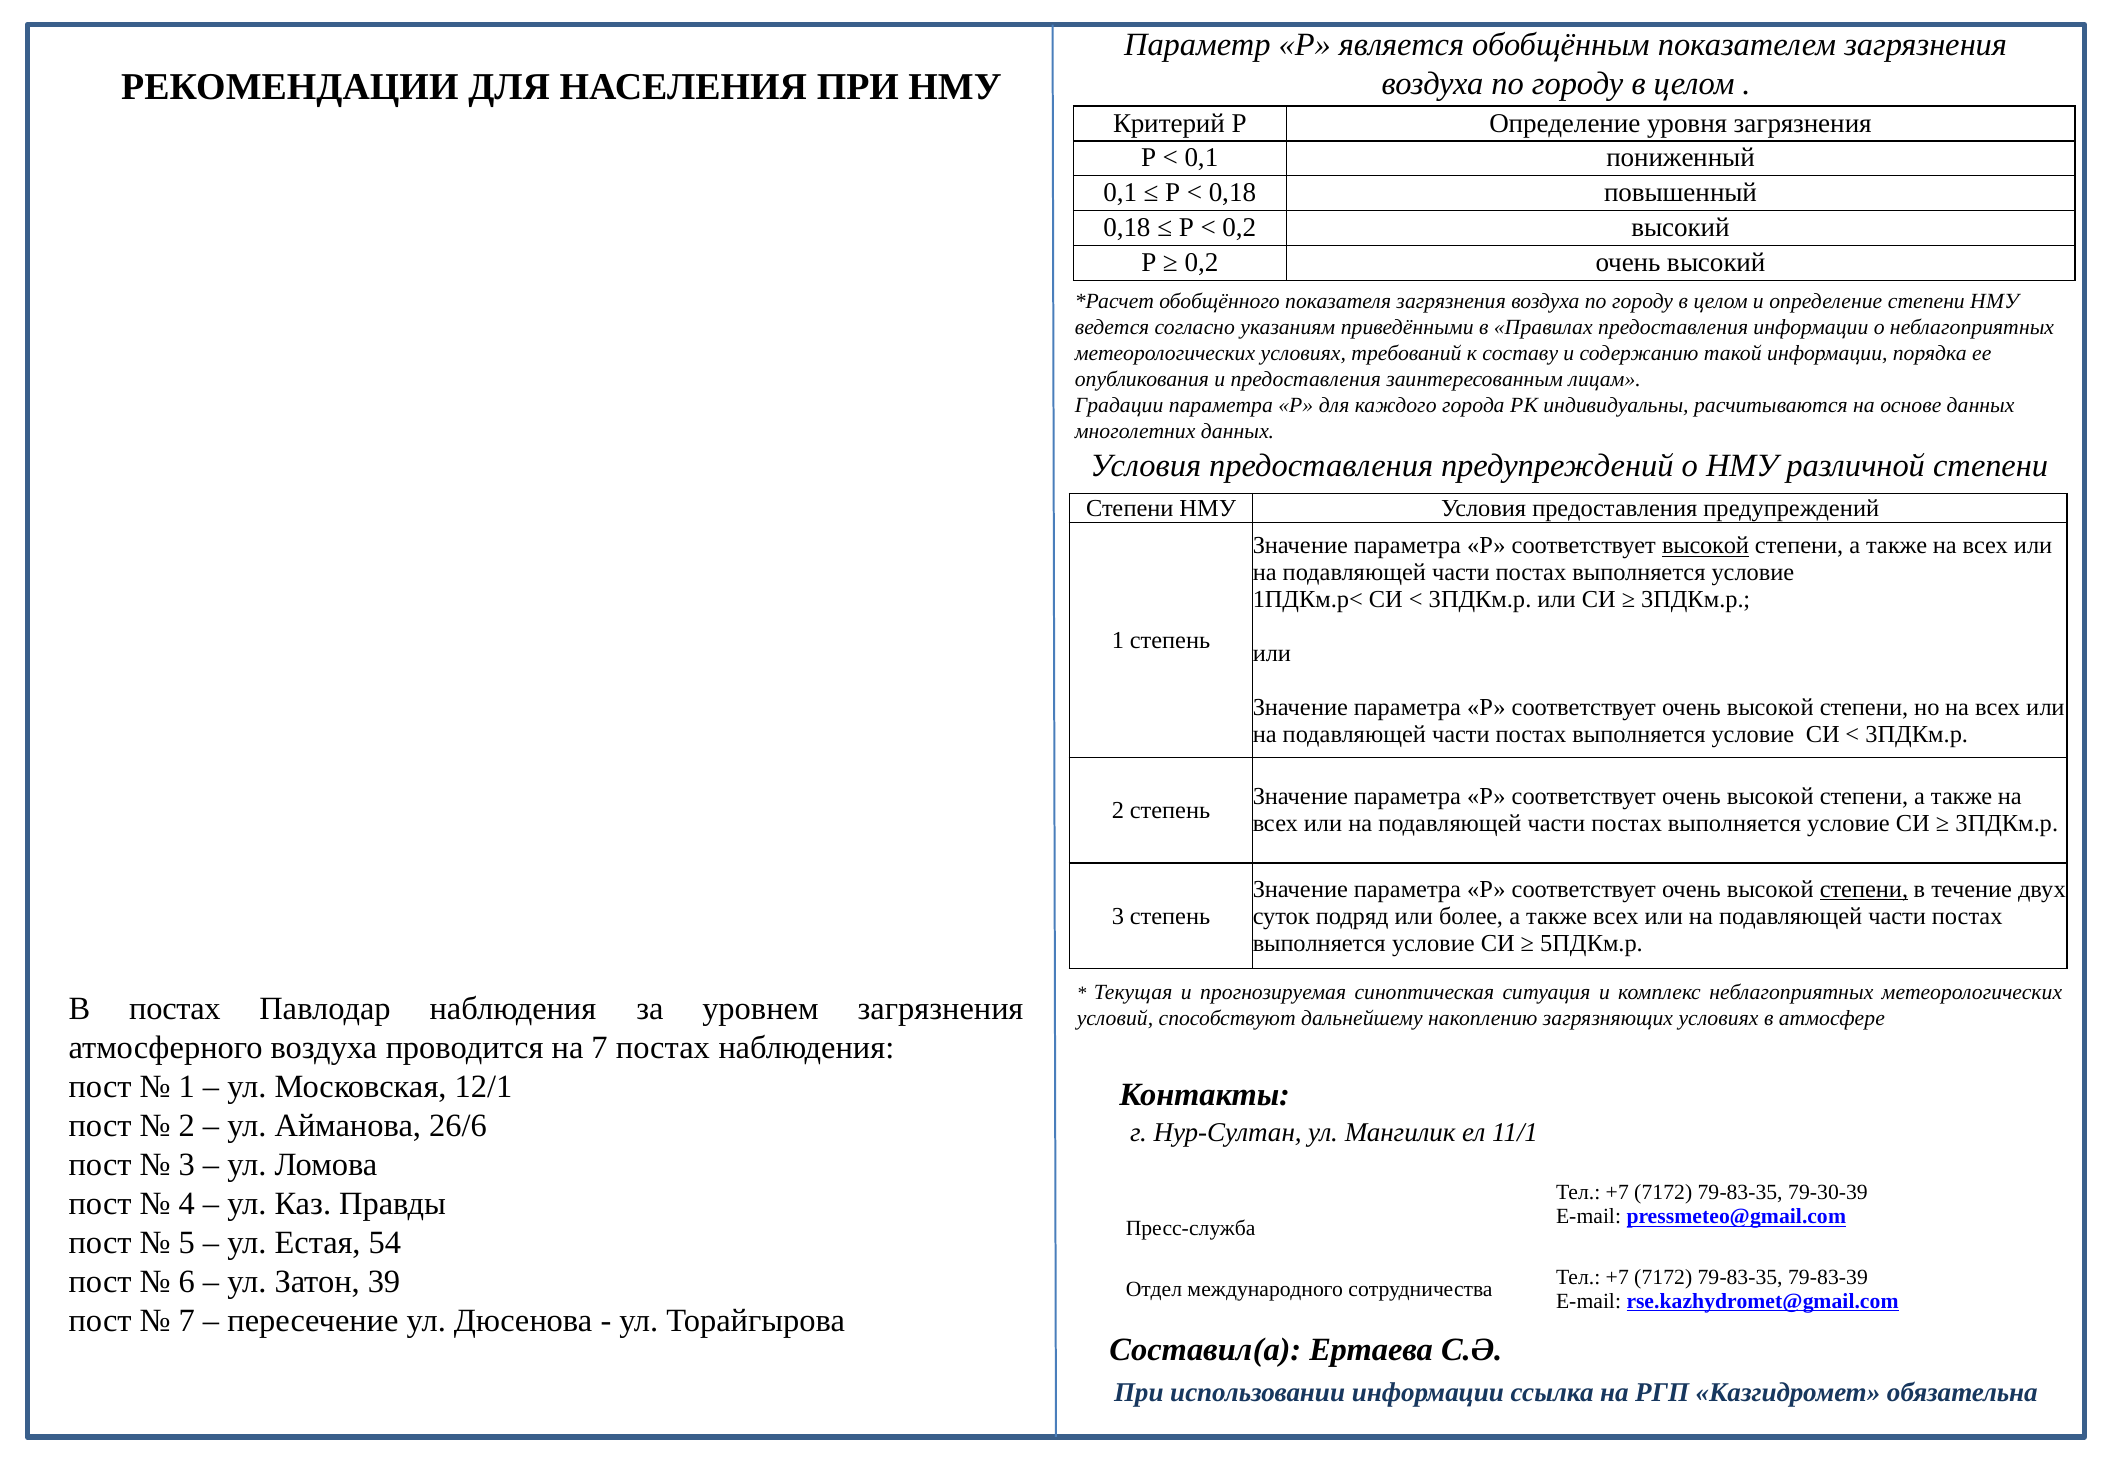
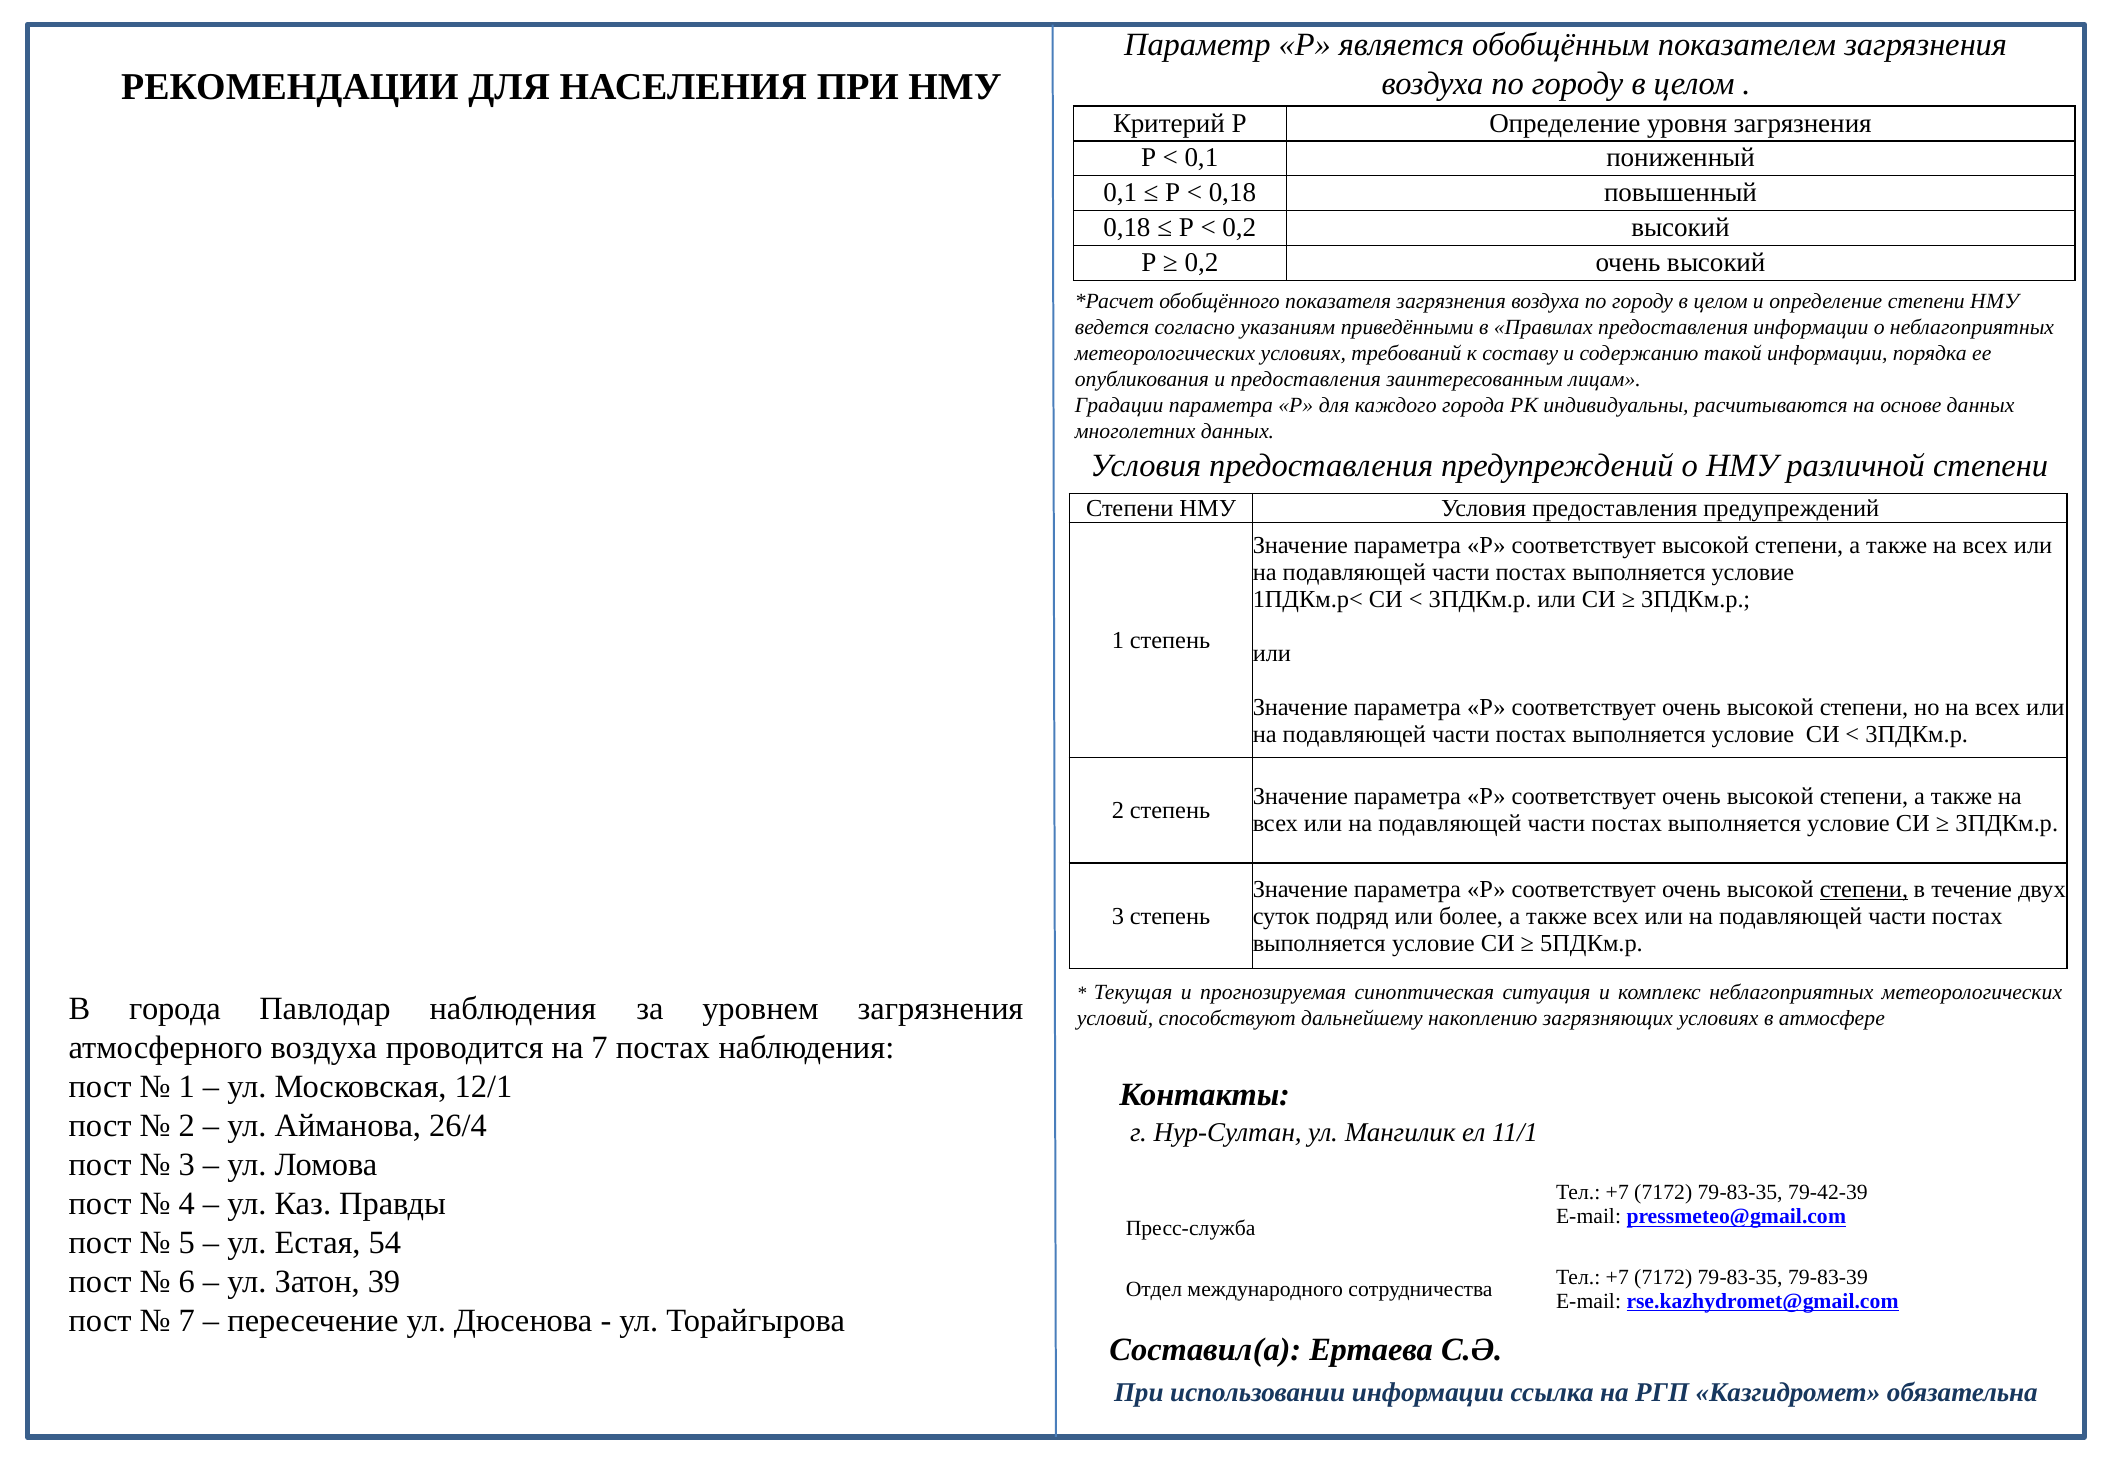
высокой underline: present -> none (1706, 546)
В постах: постах -> города (175, 1009)
26/6: 26/6 -> 26/4 (458, 1126)
79-30-39: 79-30-39 -> 79-42-39 (1828, 1193)
